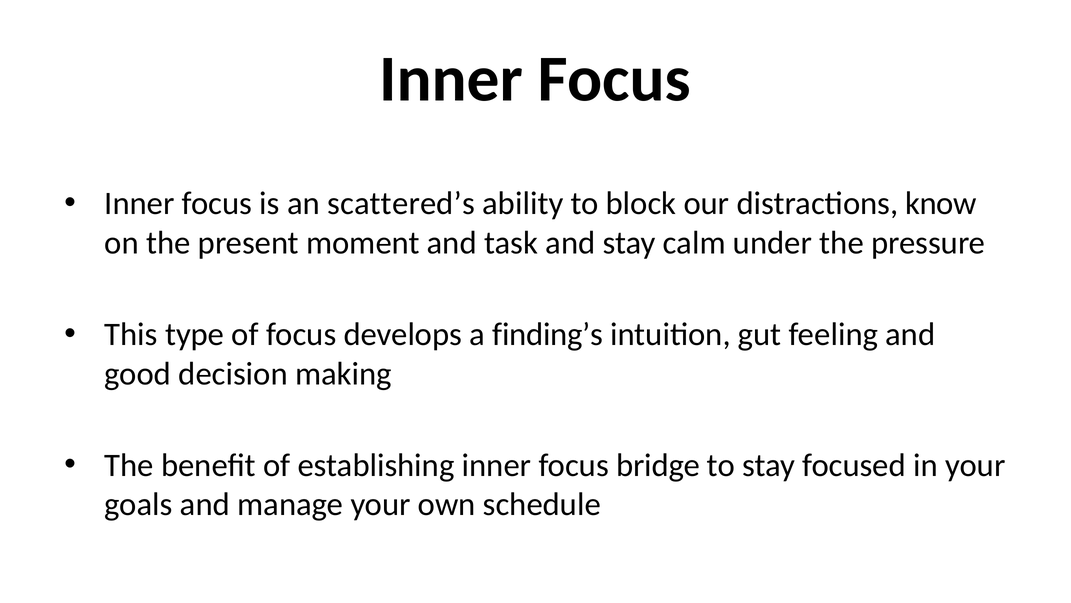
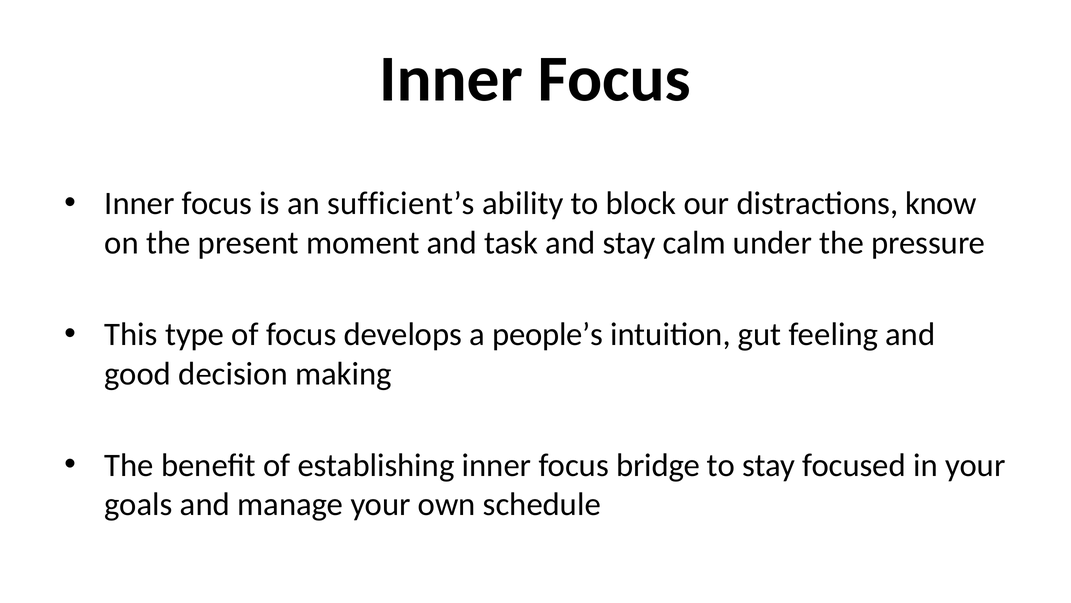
scattered’s: scattered’s -> sufficient’s (401, 203)
finding’s: finding’s -> people’s (548, 334)
